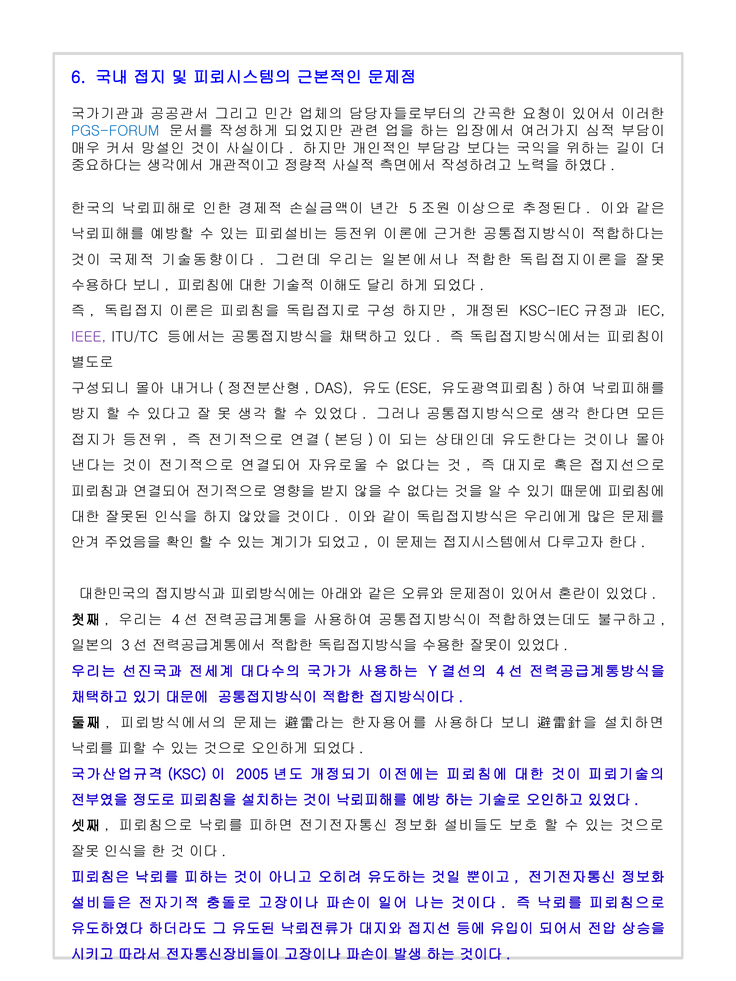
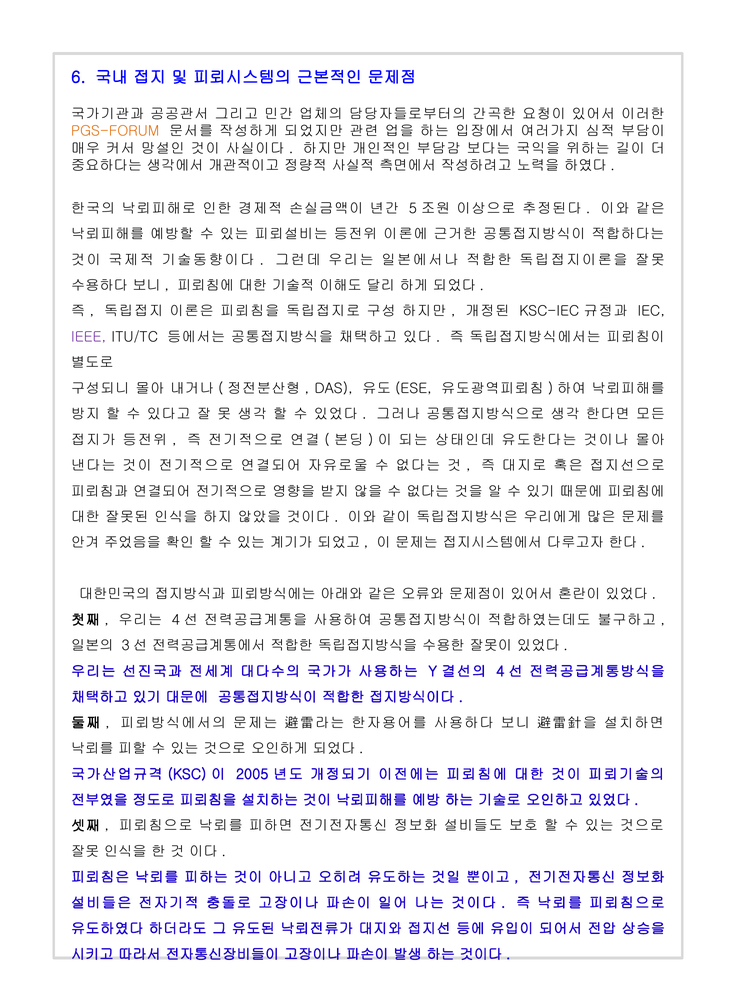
PGS-FORUM colour: blue -> orange (115, 131)
